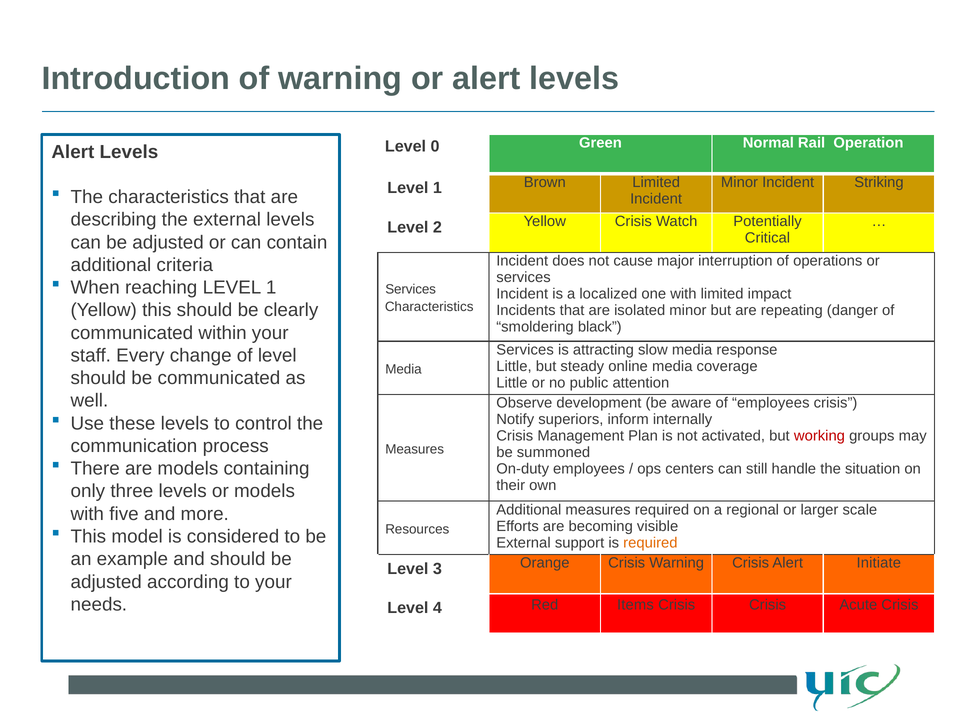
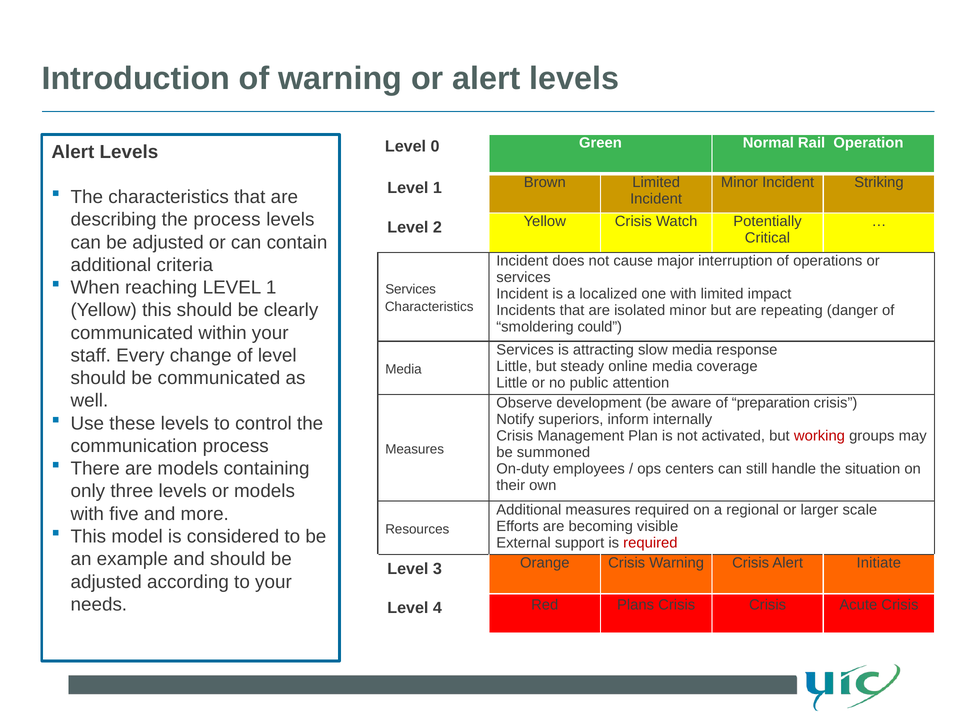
the external: external -> process (227, 220)
black: black -> could (600, 327)
of employees: employees -> preparation (771, 403)
required colour: orange -> red (650, 542)
Items: Items -> Plans (636, 605)
